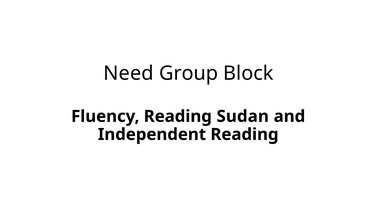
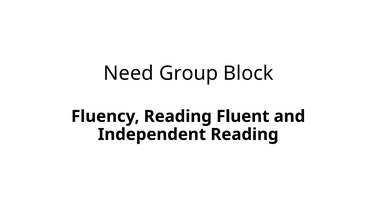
Sudan: Sudan -> Fluent (243, 116)
